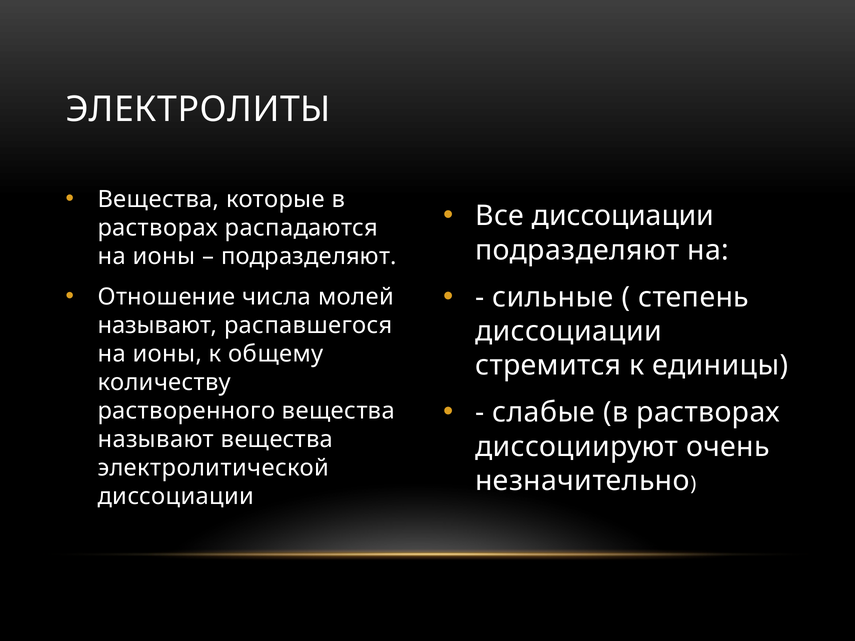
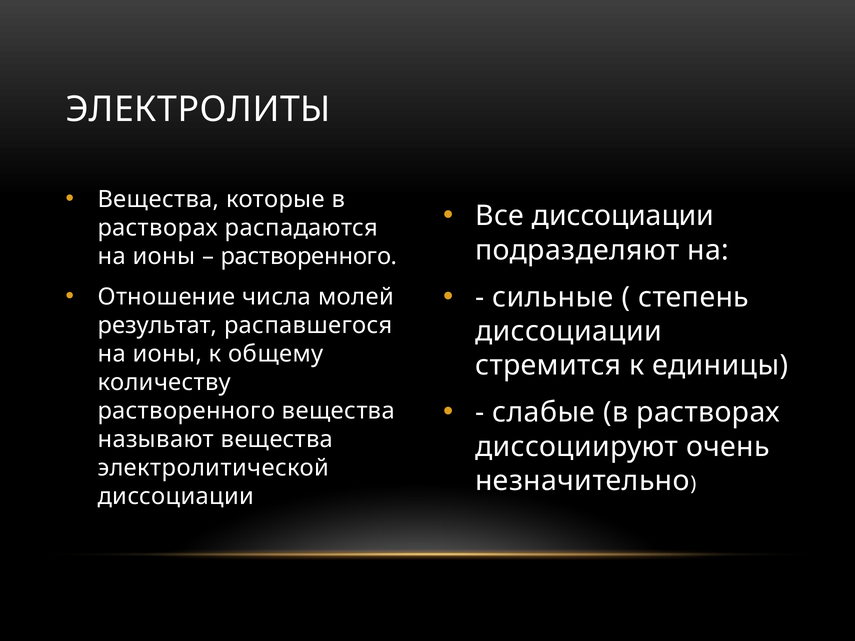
подразделяют: подразделяют -> растворенного (309, 257)
называют: называют -> результат (157, 326)
